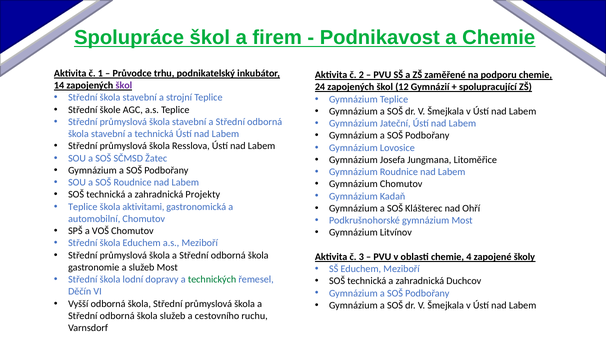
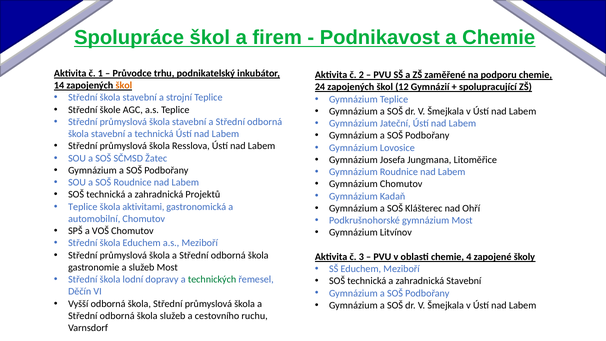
škol colour: purple -> orange (124, 85)
Projekty: Projekty -> Projektů (203, 195)
zahradnická Duchcov: Duchcov -> Stavební (464, 281)
